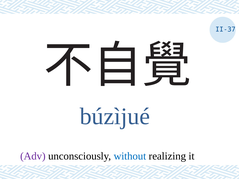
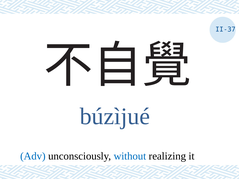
Adv colour: purple -> blue (33, 156)
